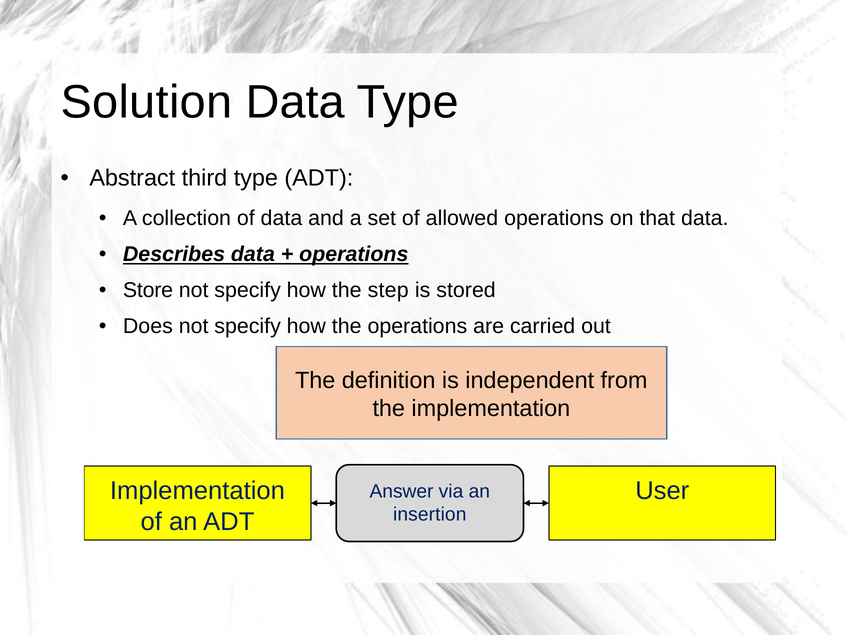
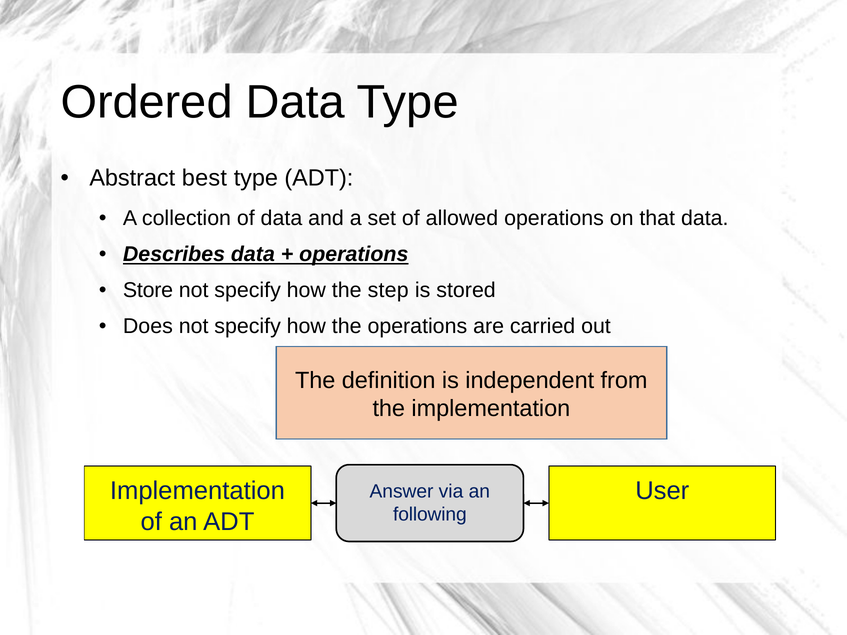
Solution: Solution -> Ordered (147, 102)
third: third -> best (204, 178)
insertion: insertion -> following (430, 515)
